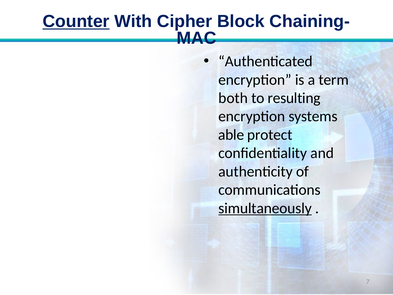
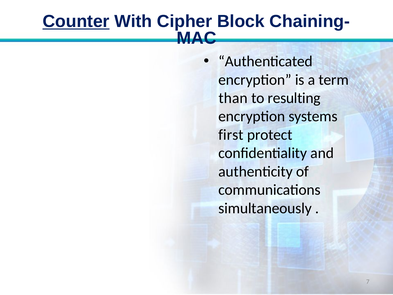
both: both -> than (233, 98)
able: able -> first (231, 135)
simultaneously underline: present -> none (265, 208)
